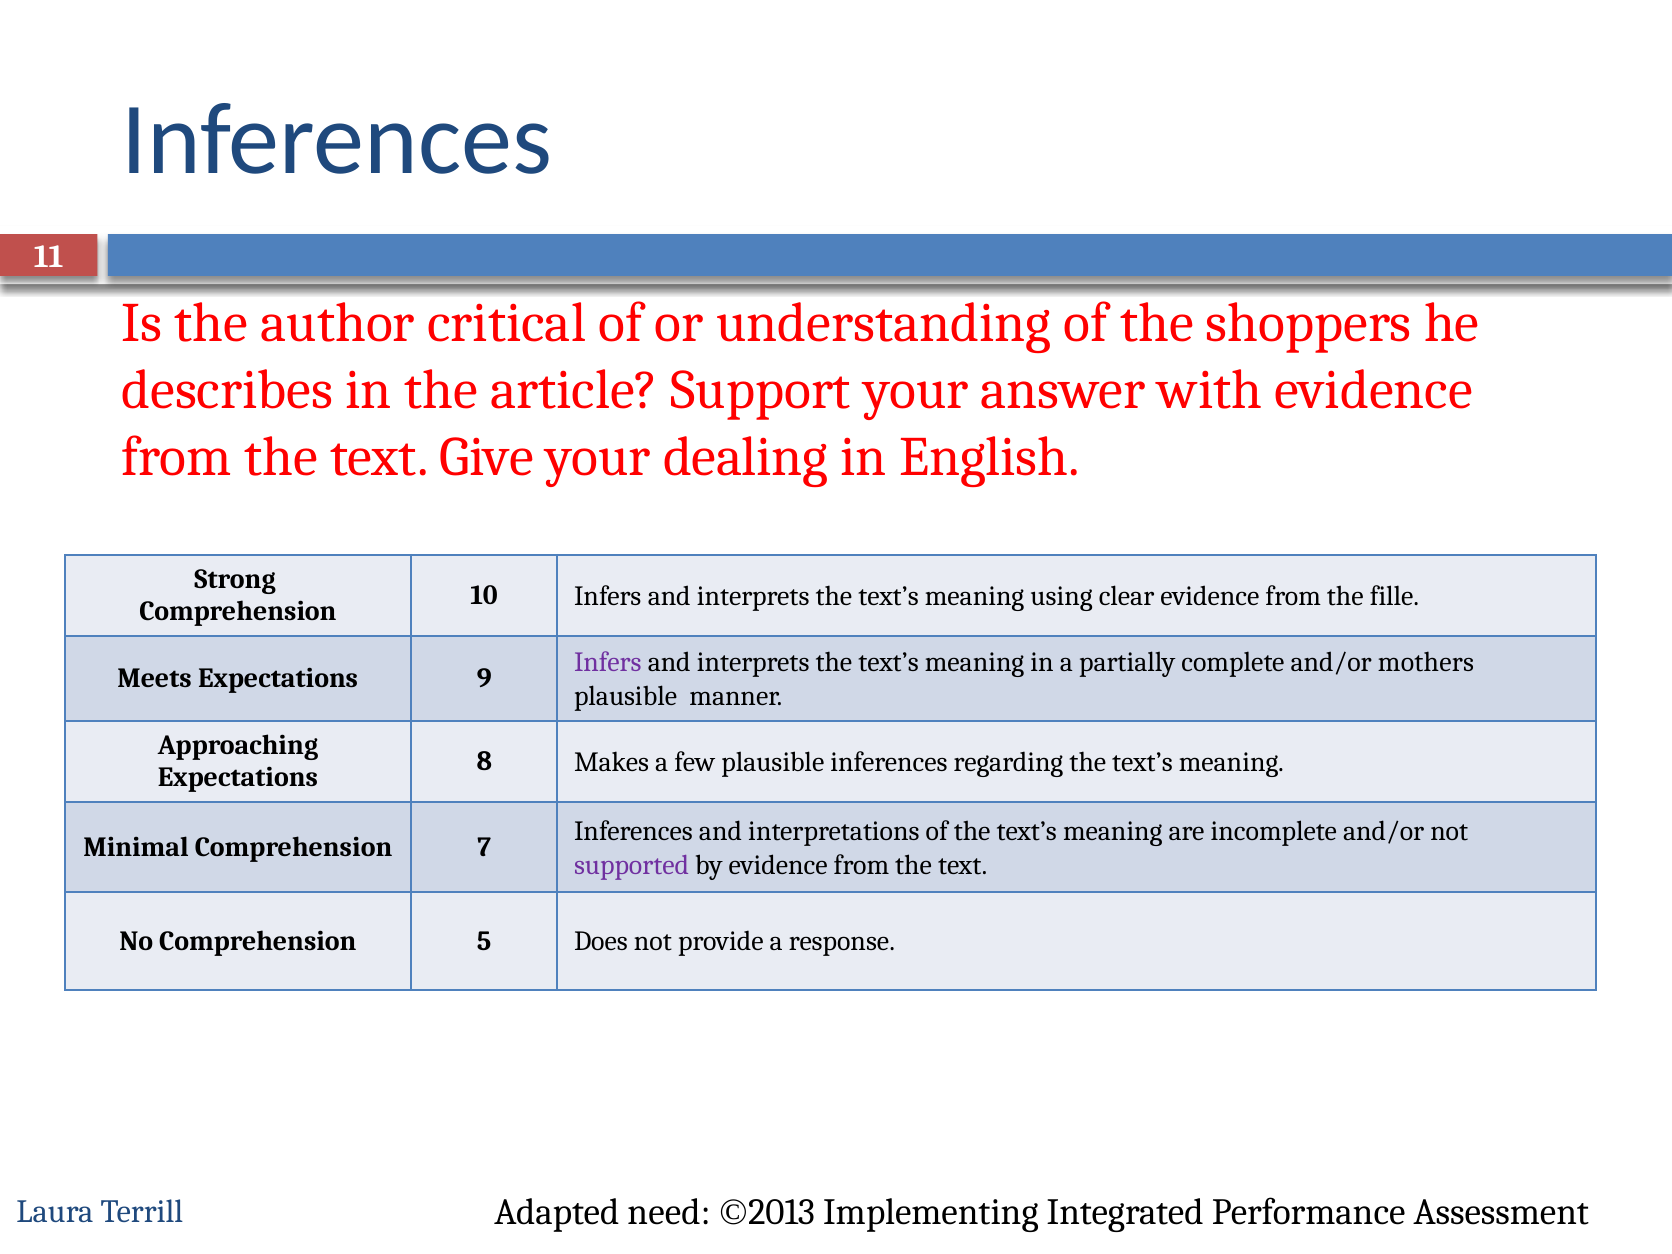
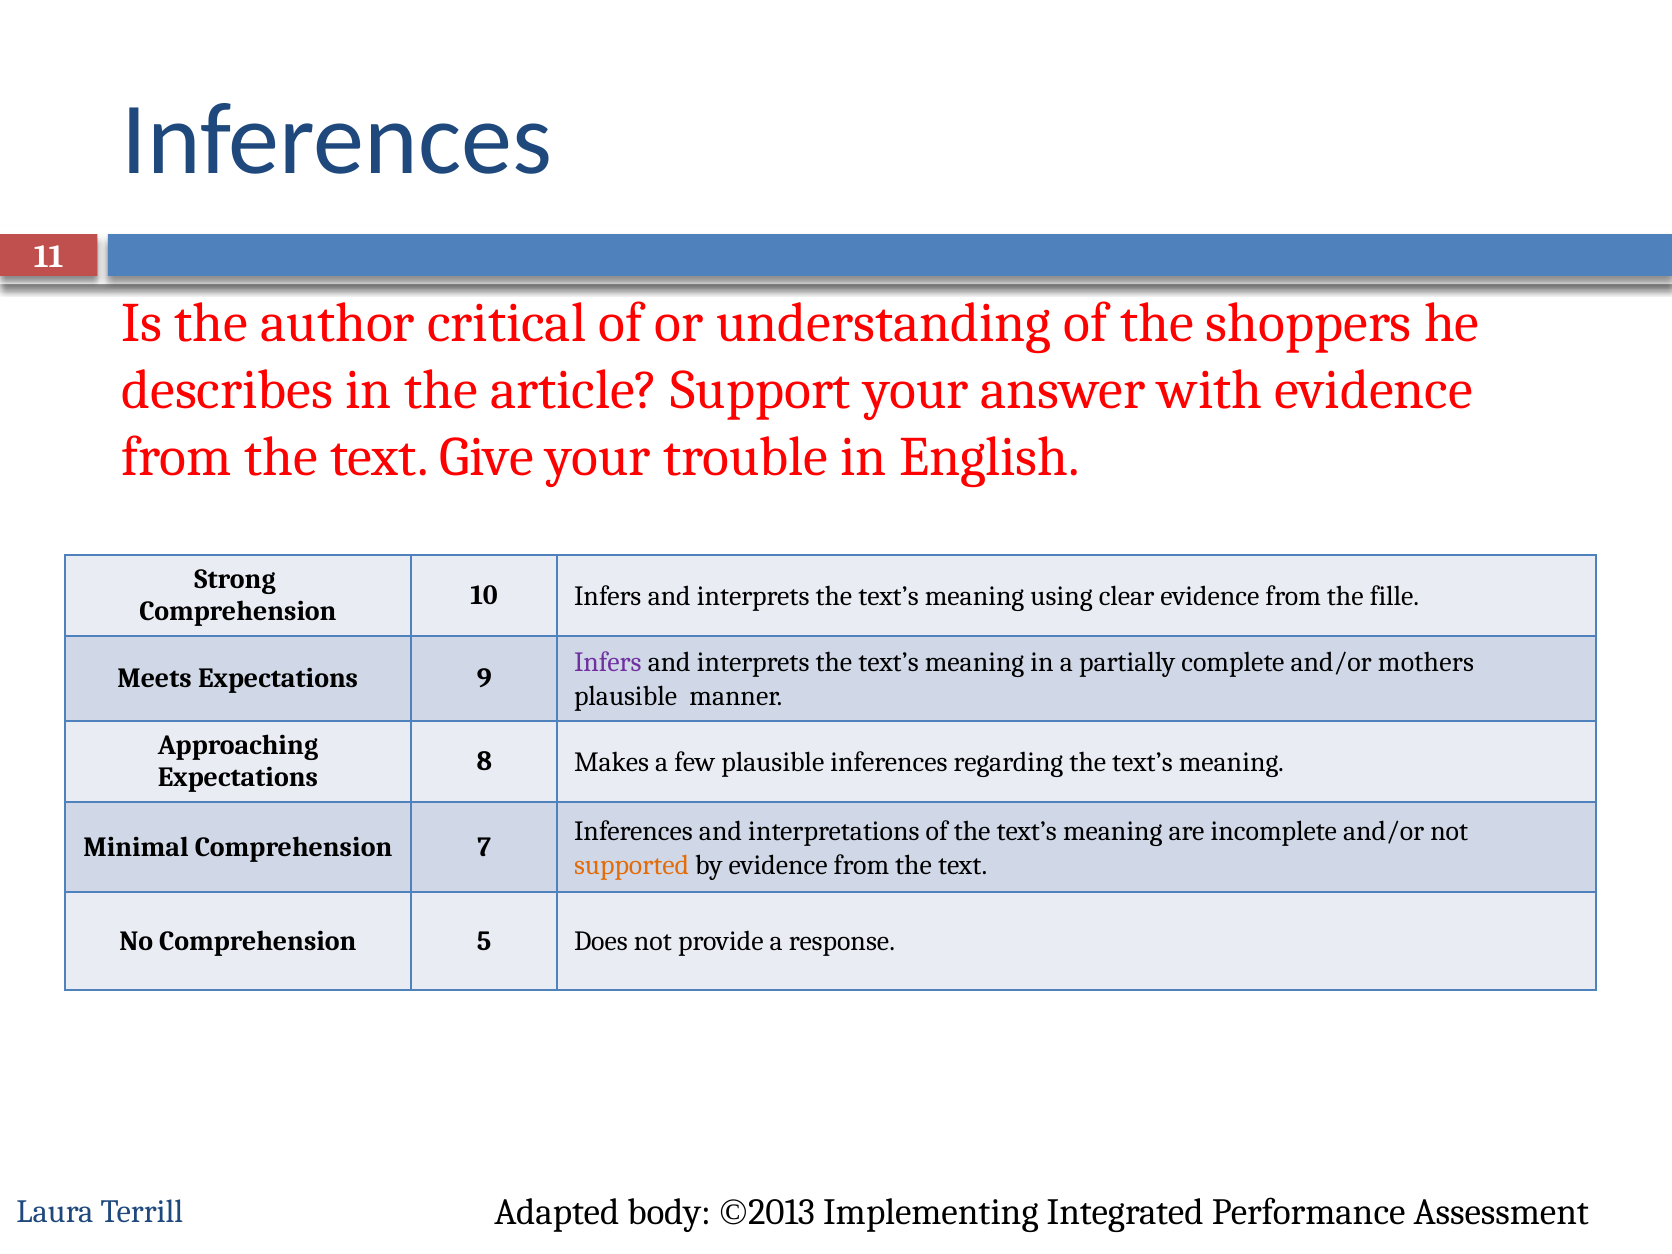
dealing: dealing -> trouble (746, 457)
supported colour: purple -> orange (632, 865)
need: need -> body (669, 1212)
